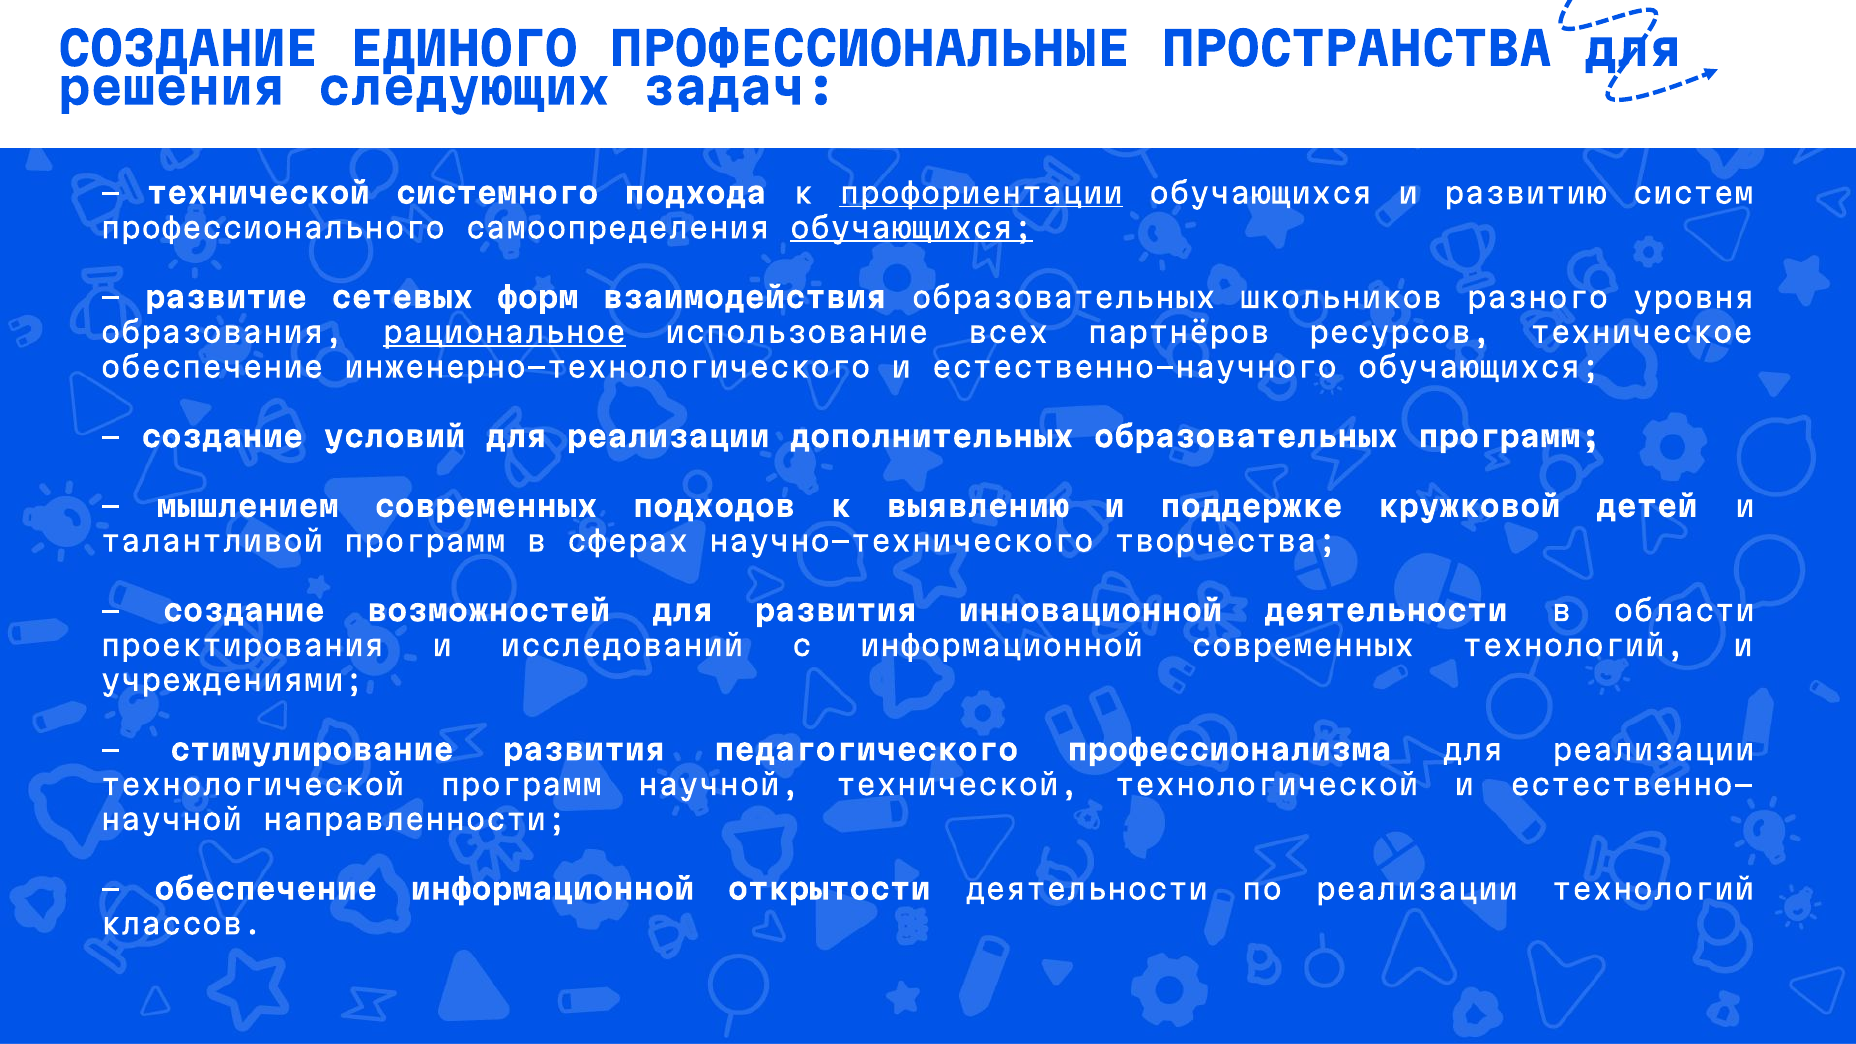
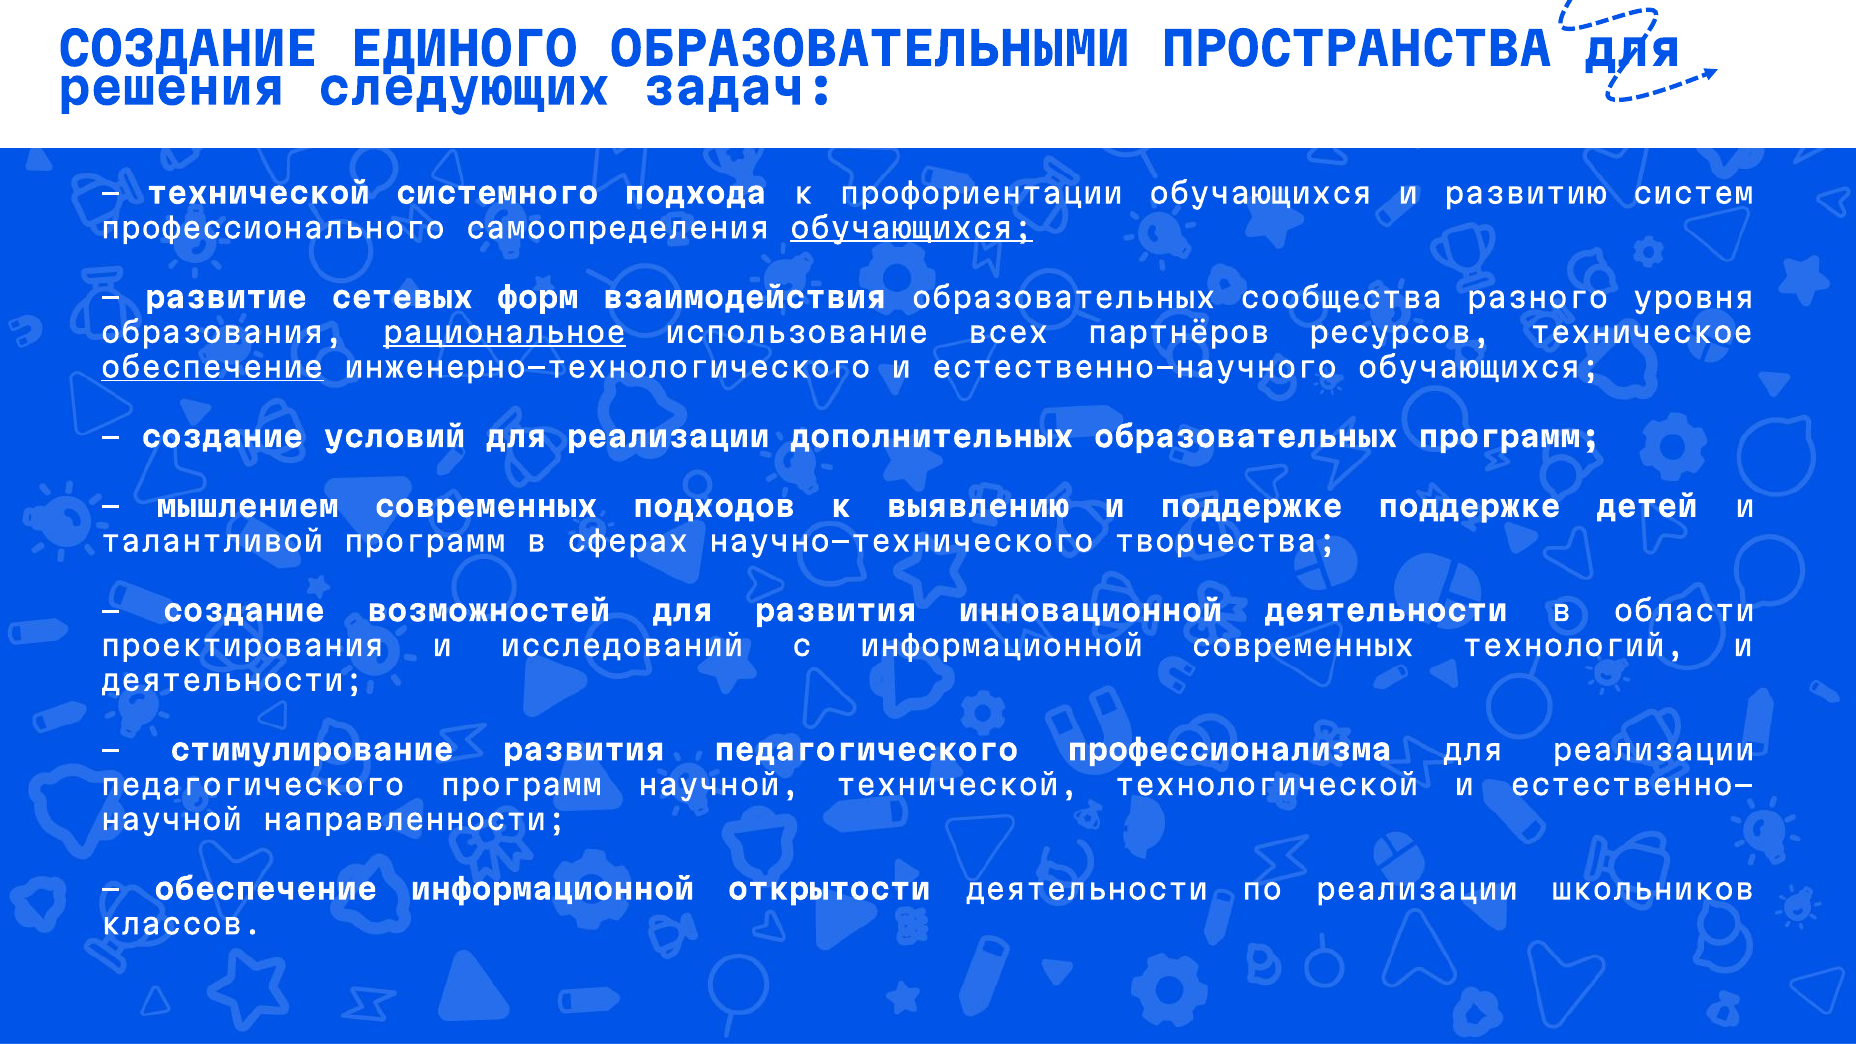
ПРОФЕССИОНАЛЬНЫЕ: ПРОФЕССИОНАЛЬНЫЕ -> ОБРАЗОВАТЕЛЬНЫМИ (870, 51)
профориентации underline: present -> none (981, 194)
школьников: школьников -> сообщества (1341, 298)
обеспечение underline: none -> present (212, 368)
поддержке кружковой: кружковой -> поддержке (1469, 507)
учреждениями: учреждениями -> деятельности (232, 681)
технологической: технологической -> педагогического (253, 786)
реализации технологий: технологий -> школьников (1653, 890)
